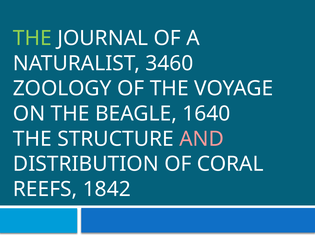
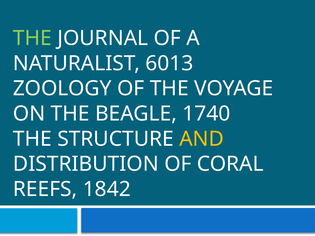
3460: 3460 -> 6013 (169, 63)
1640: 1640 -> 1740 (206, 114)
AND colour: pink -> yellow (202, 139)
